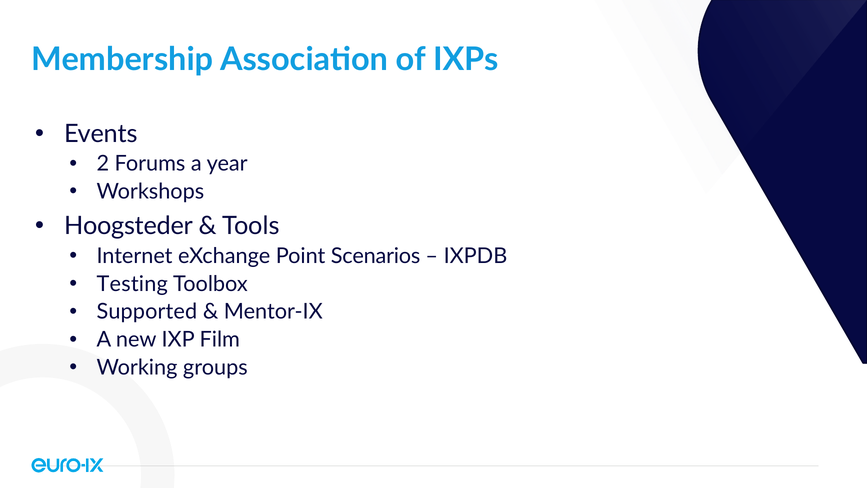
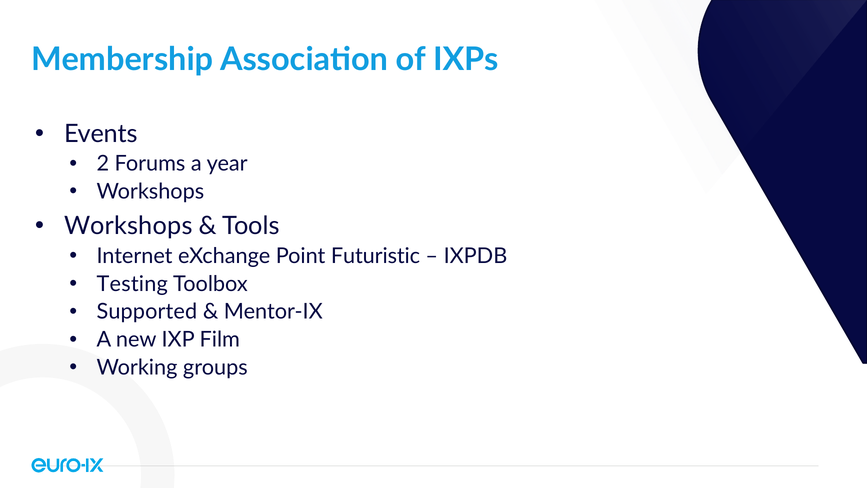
Hoogsteder: Hoogsteder -> Workshops (128, 226)
Scenarios: Scenarios -> Futuristic (375, 256)
